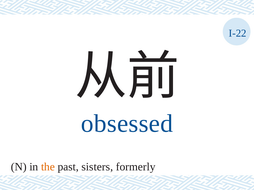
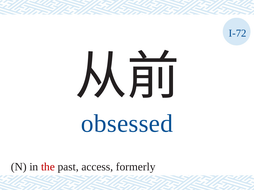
I-22: I-22 -> I-72 (238, 33)
the colour: orange -> red (48, 167)
sisters: sisters -> access (97, 167)
